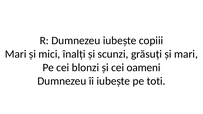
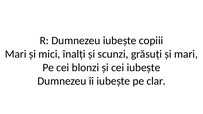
cei oameni: oameni -> iubește (143, 68)
toti: toti -> clar (156, 81)
